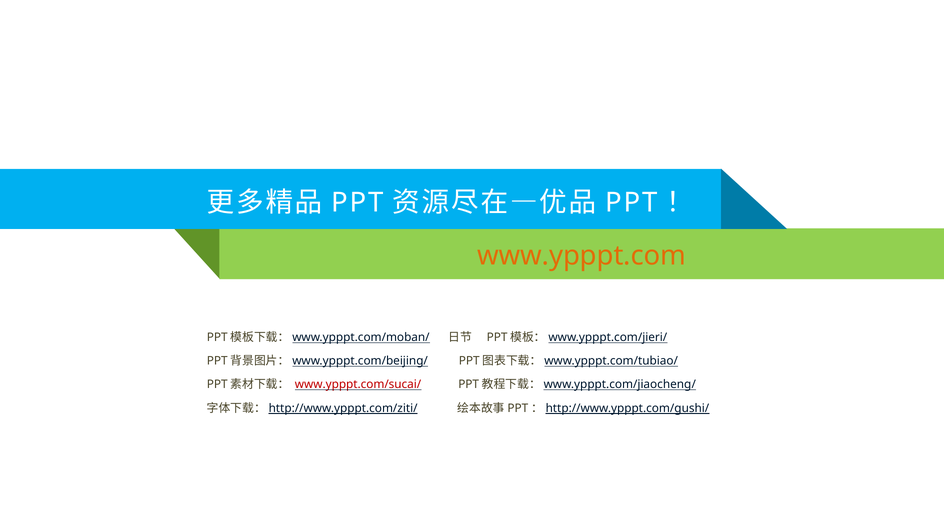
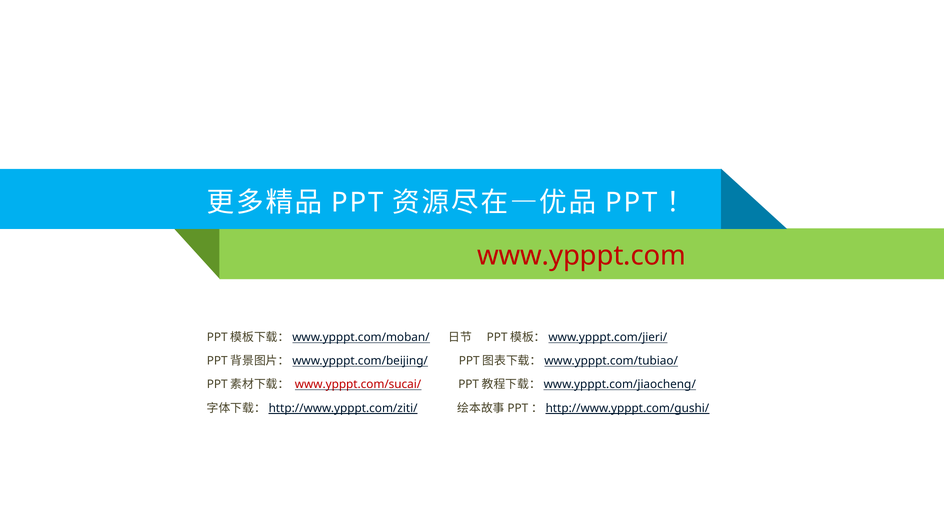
www.ypppt.com colour: orange -> red (582, 256)
